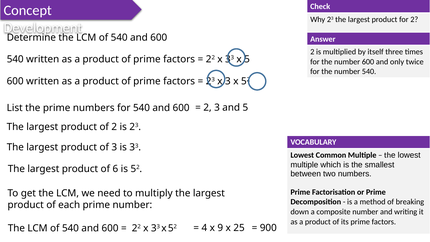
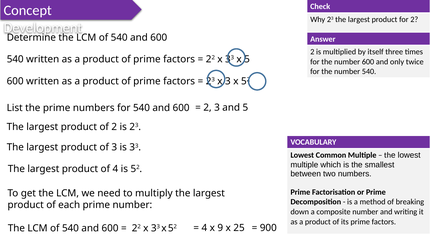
of 6: 6 -> 4 (115, 169)
